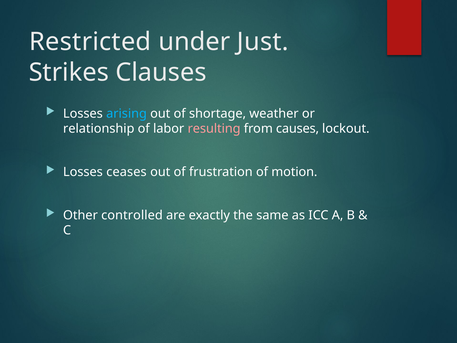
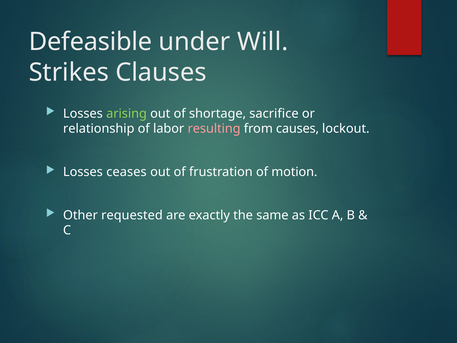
Restricted: Restricted -> Defeasible (90, 42)
Just: Just -> Will (263, 42)
arising colour: light blue -> light green (127, 113)
weather: weather -> sacrifice (274, 113)
controlled: controlled -> requested (132, 215)
